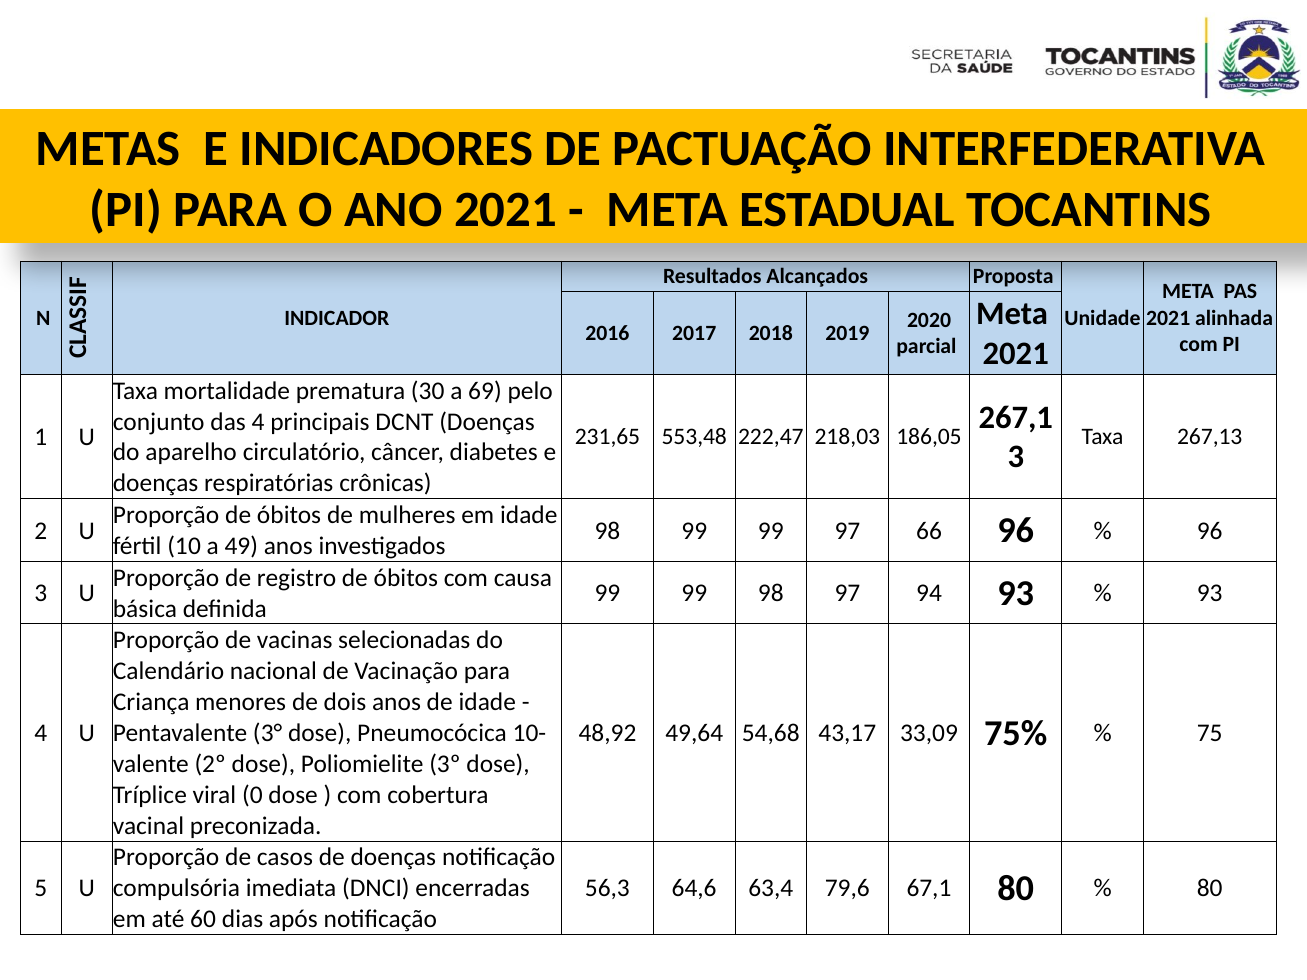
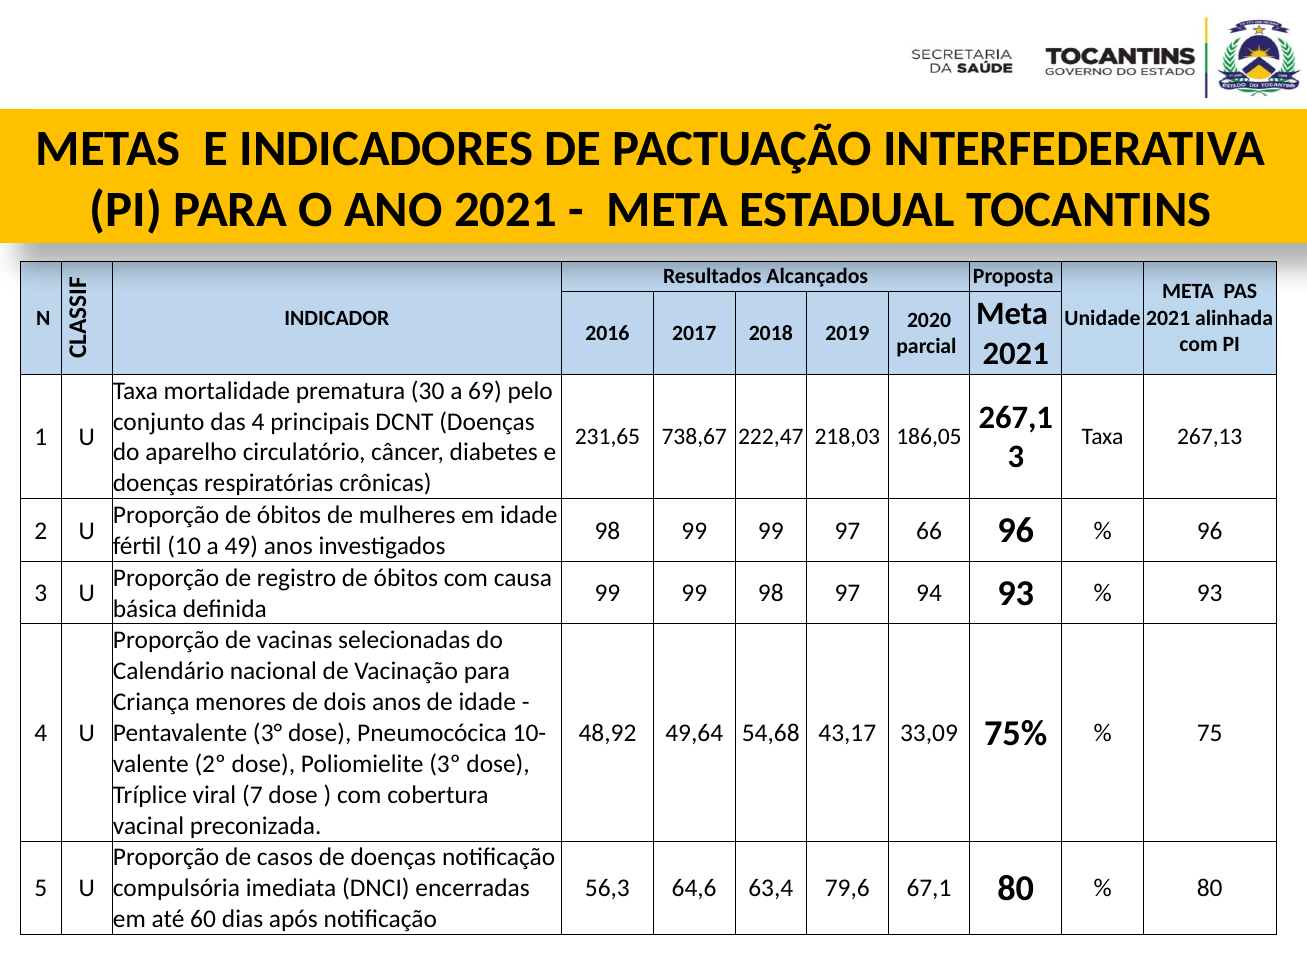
553,48: 553,48 -> 738,67 (694, 437)
0: 0 -> 7 (252, 795)
